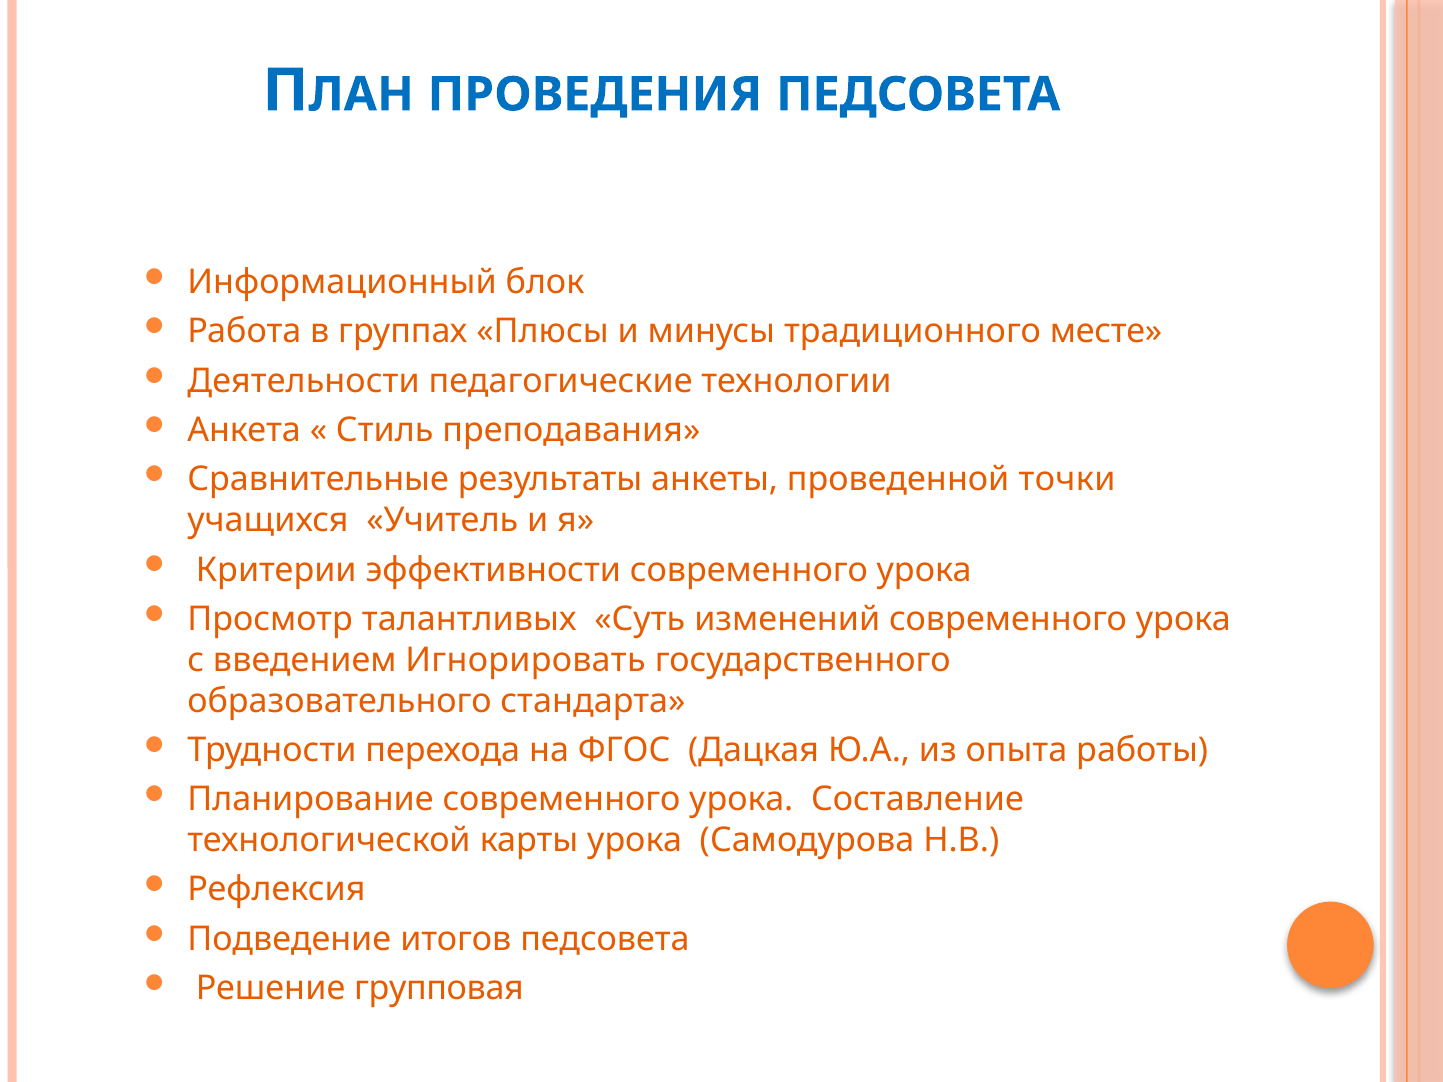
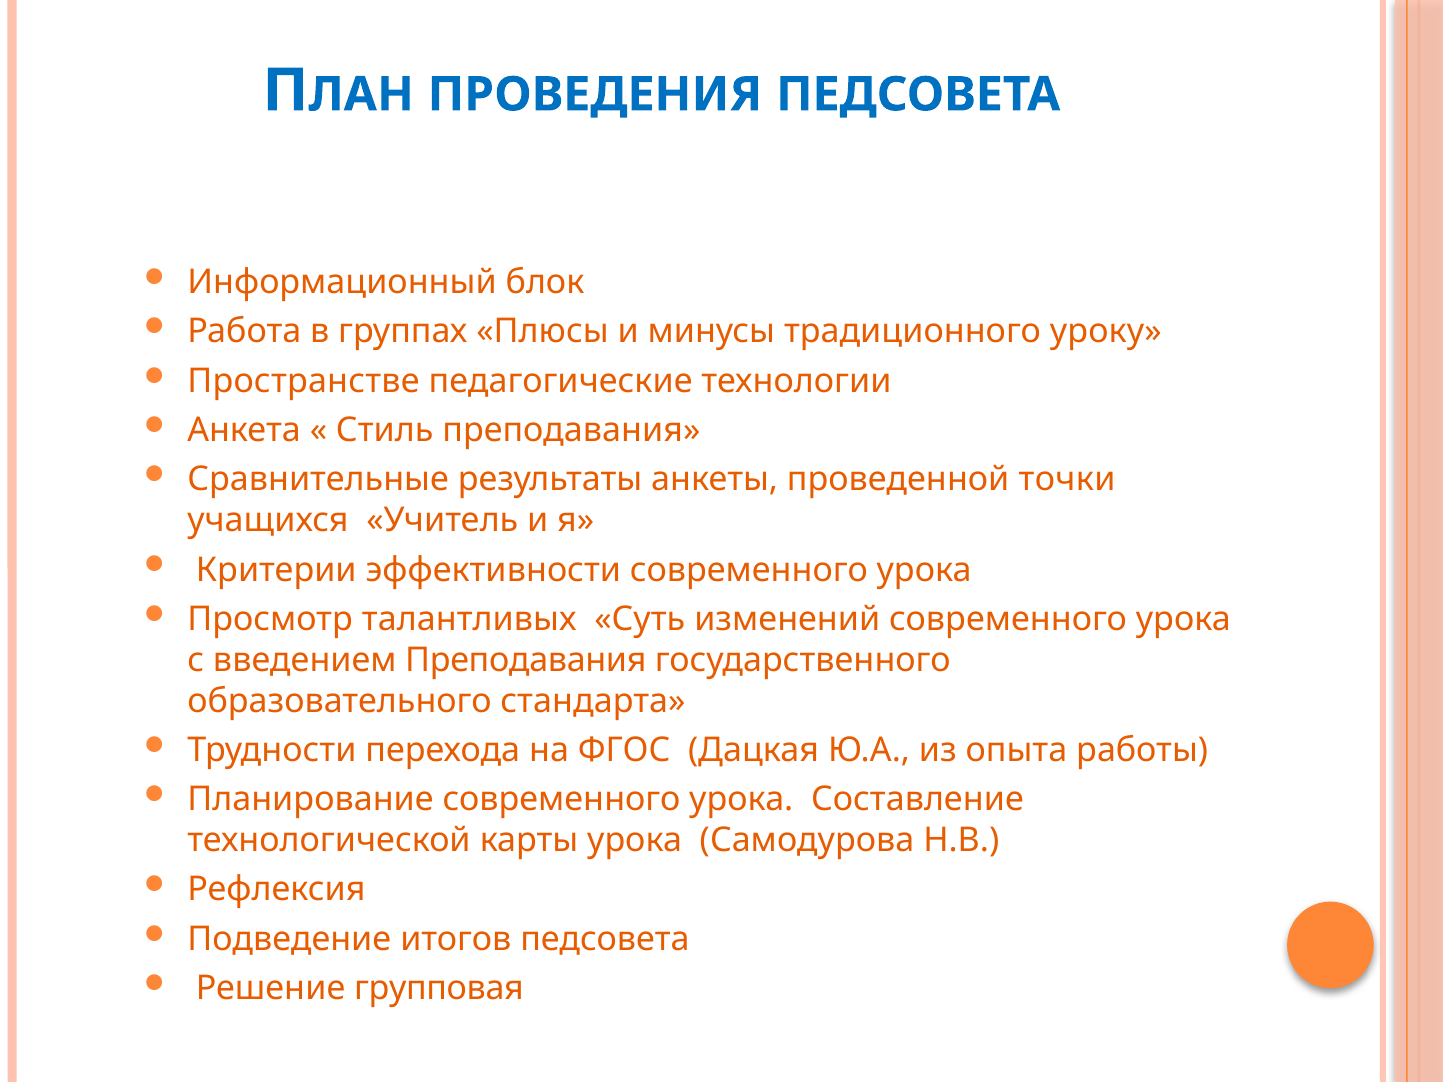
месте: месте -> уроку (1106, 332)
Деятельности: Деятельности -> Пространстве (304, 381)
введением Игнорировать: Игнорировать -> Преподавания (526, 660)
